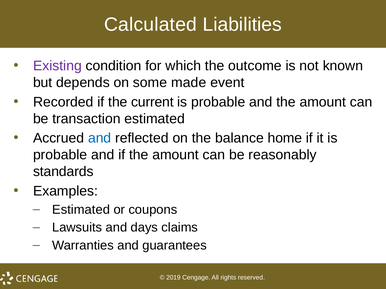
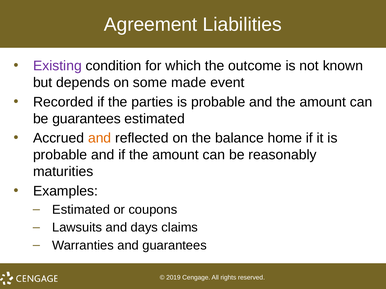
Calculated: Calculated -> Agreement (151, 24)
current: current -> parties (152, 102)
be transaction: transaction -> guarantees (87, 119)
and colour: blue -> orange (100, 138)
standards: standards -> maturities (63, 172)
